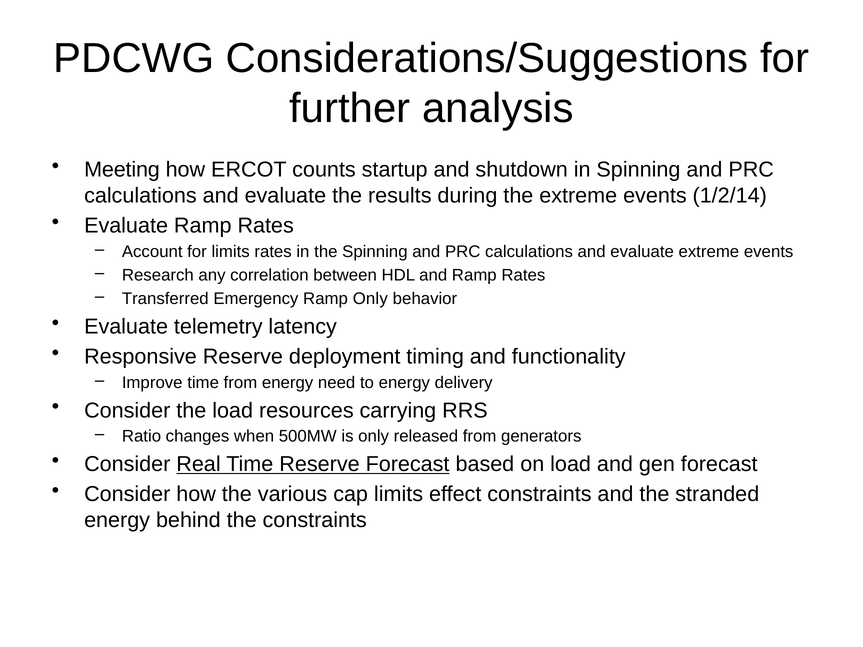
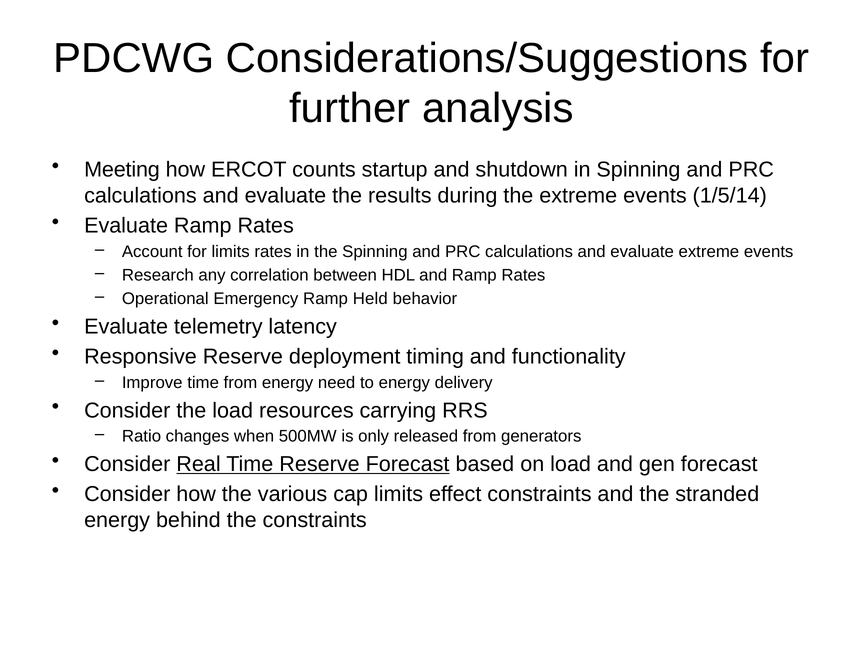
1/2/14: 1/2/14 -> 1/5/14 (730, 196)
Transferred: Transferred -> Operational (165, 299)
Ramp Only: Only -> Held (370, 299)
